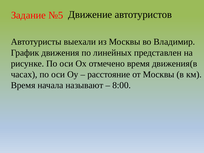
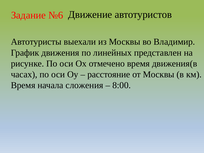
№5: №5 -> №6 (56, 15)
называют: называют -> сложения (84, 85)
